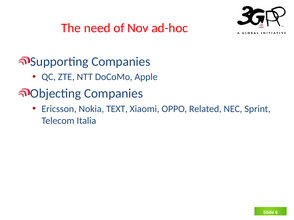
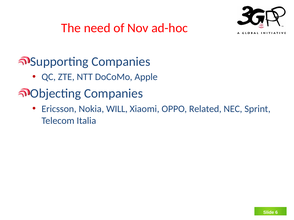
TEXT: TEXT -> WILL (117, 109)
